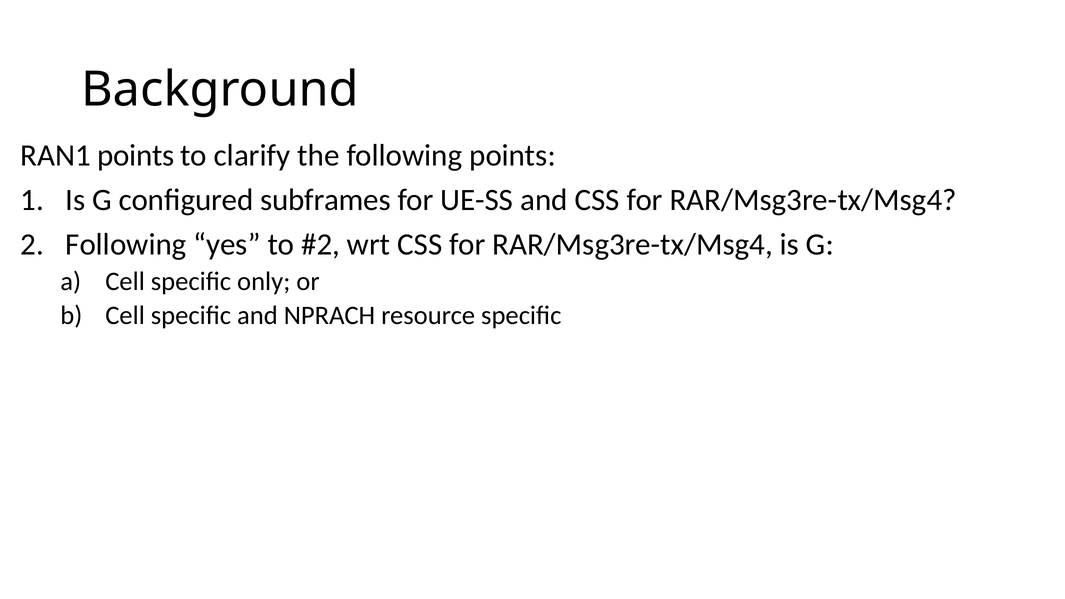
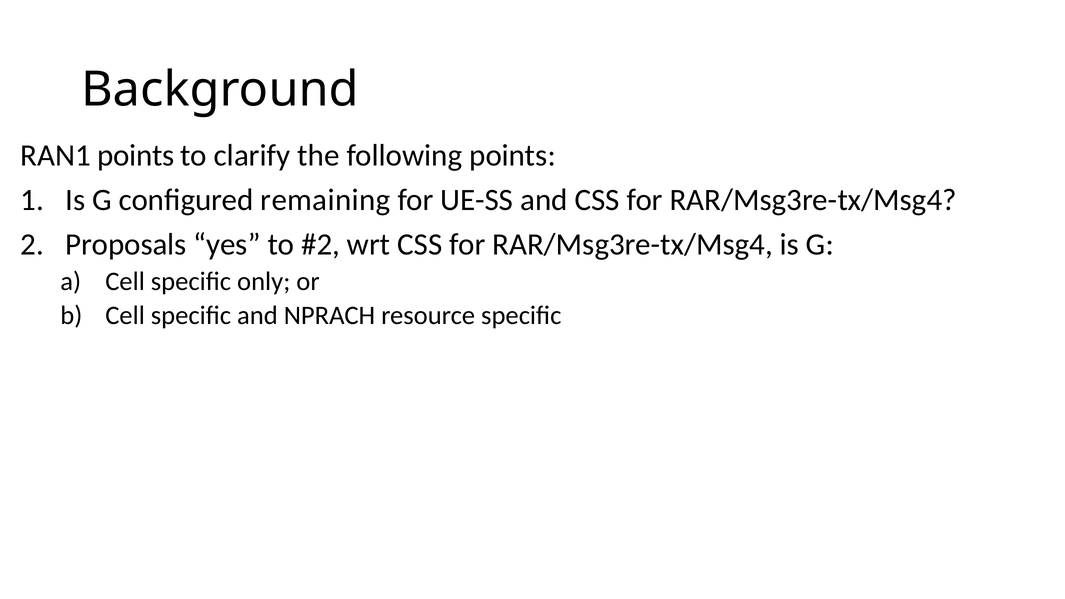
subframes: subframes -> remaining (325, 200)
2 Following: Following -> Proposals (126, 245)
